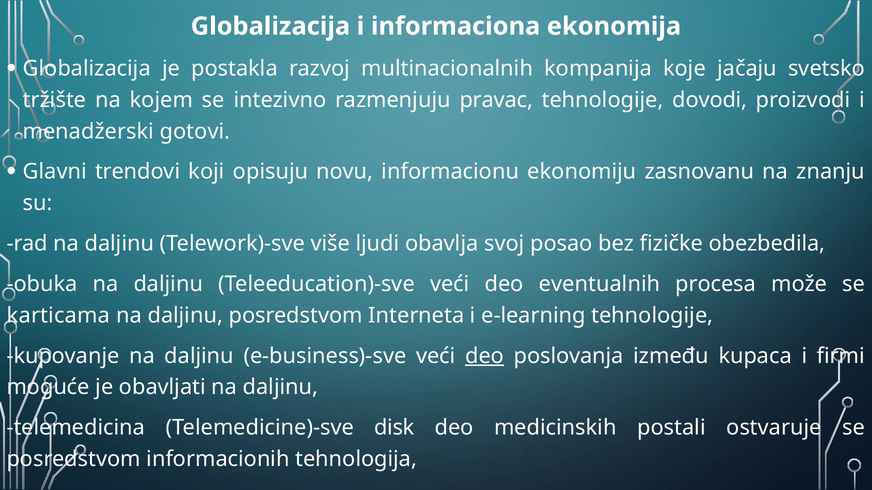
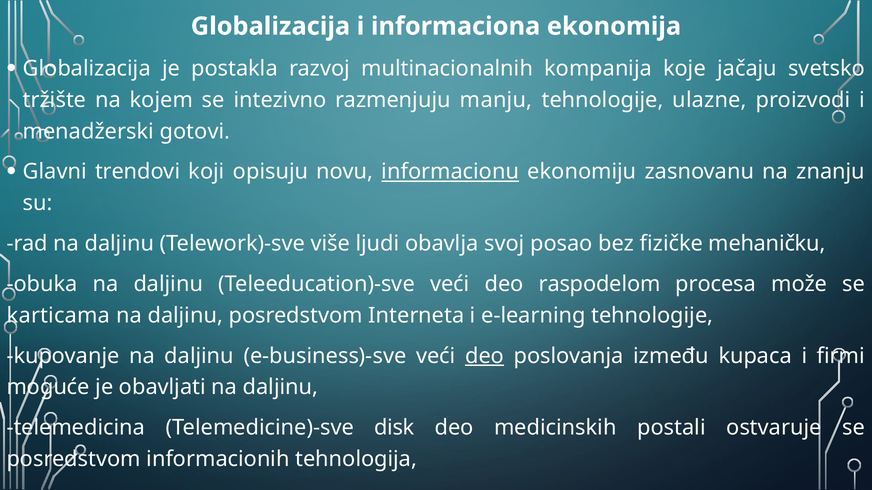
pravac: pravac -> manju (496, 100)
dovodi: dovodi -> ulazne (710, 100)
informacionu underline: none -> present (450, 172)
obezbedila: obezbedila -> mehaničku (767, 244)
eventualnih: eventualnih -> raspodelom (600, 284)
